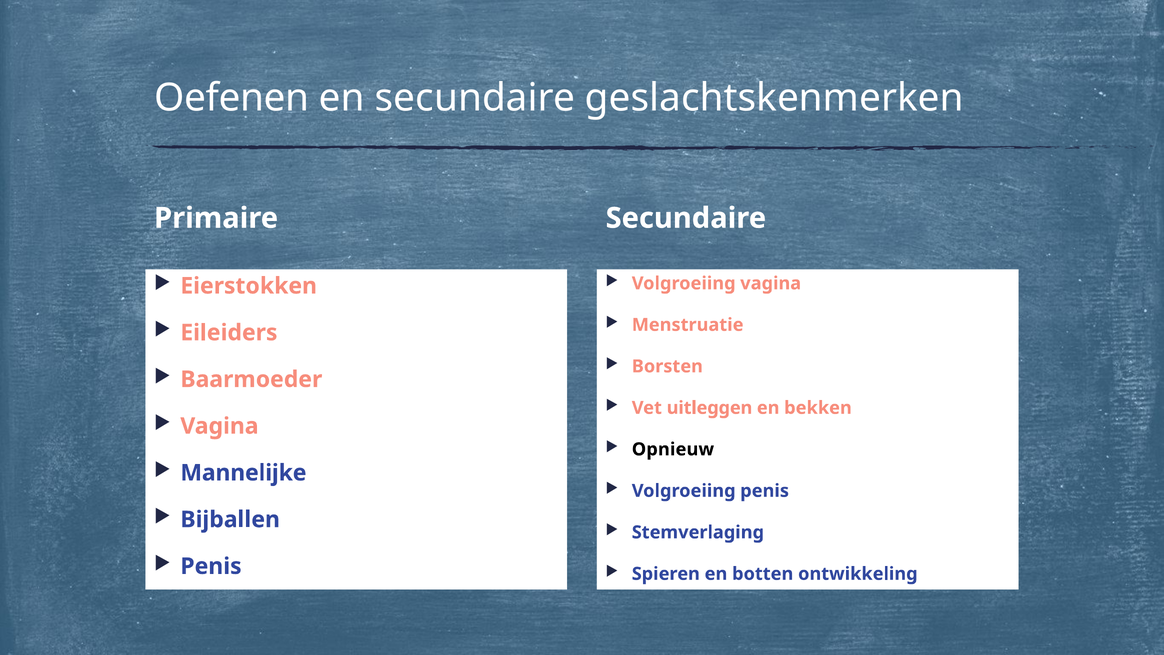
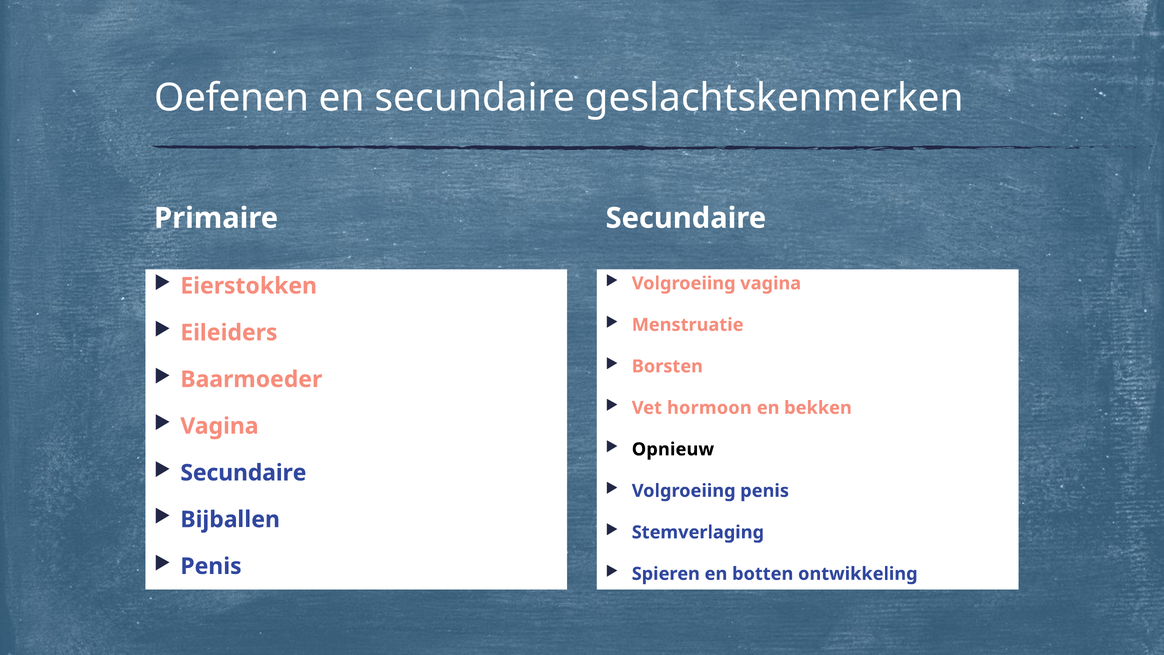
uitleggen: uitleggen -> hormoon (709, 408)
Mannelijke: Mannelijke -> Secundaire (243, 473)
